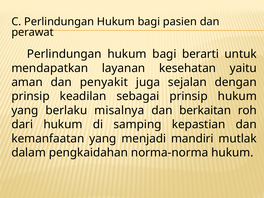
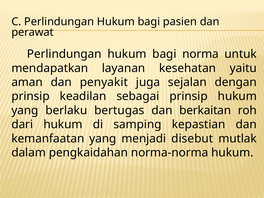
berarti: berarti -> norma (201, 54)
misalnya: misalnya -> bertugas (119, 110)
mandiri: mandiri -> disebut (192, 139)
